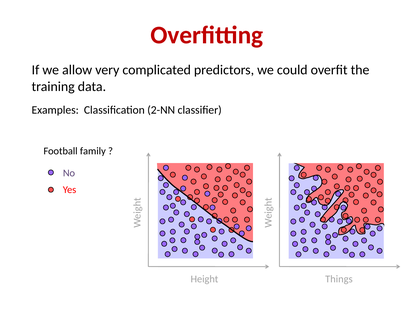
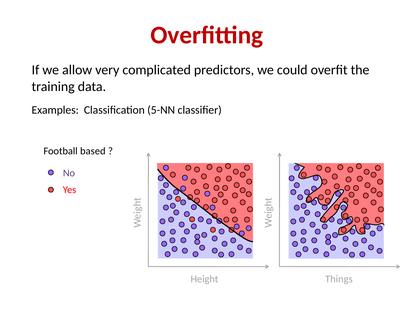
2-NN: 2-NN -> 5-NN (161, 110)
family: family -> based (93, 151)
